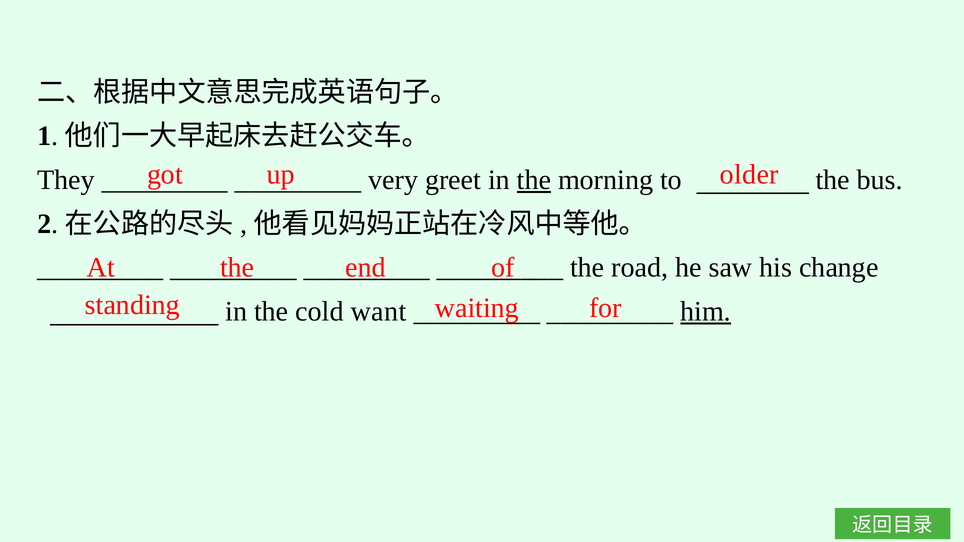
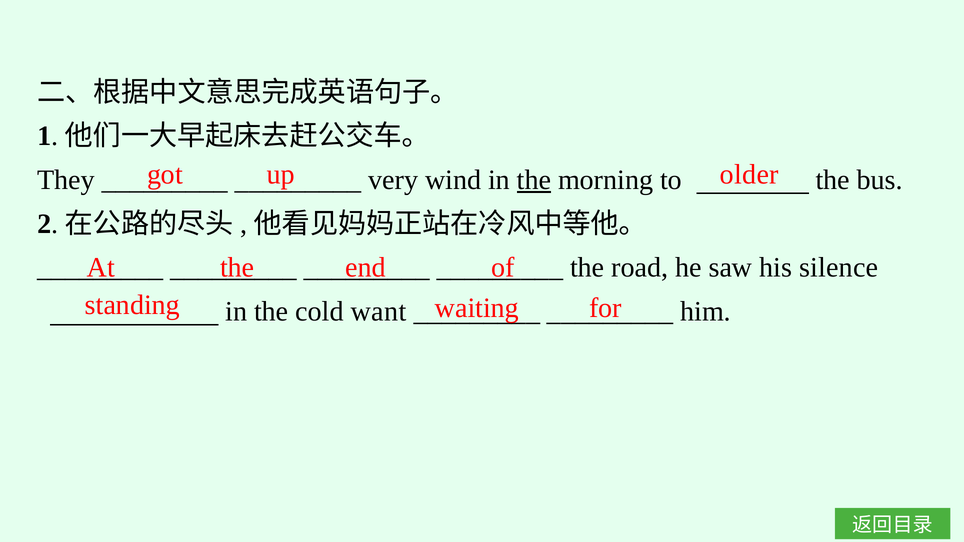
greet: greet -> wind (453, 180)
change: change -> silence (839, 268)
him underline: present -> none (706, 312)
